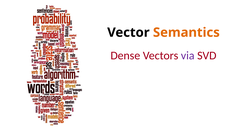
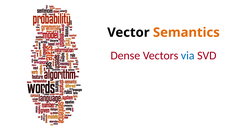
via colour: purple -> blue (188, 56)
